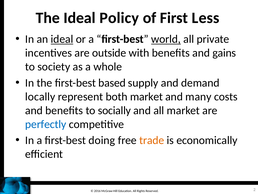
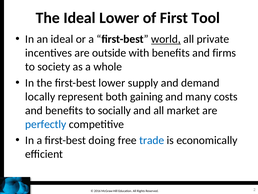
Ideal Policy: Policy -> Lower (119, 18)
Less: Less -> Tool (206, 18)
ideal underline: present -> none (62, 39)
gains: gains -> firms (224, 53)
first-best based: based -> lower (112, 83)
both market: market -> gaining (146, 96)
trade colour: orange -> blue (152, 140)
